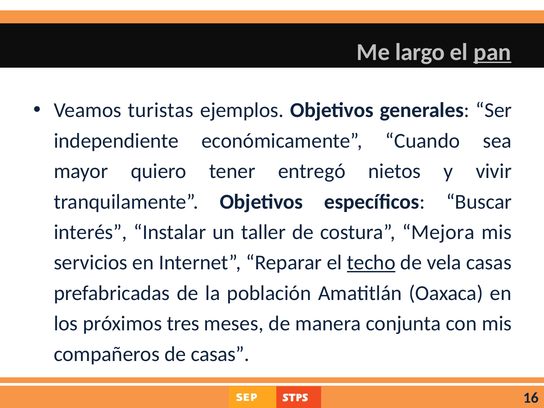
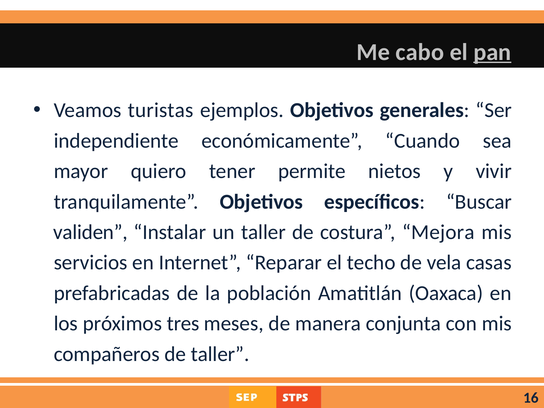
largo: largo -> cabo (420, 52)
entregó: entregó -> permite (312, 171)
interés: interés -> validen (91, 232)
techo underline: present -> none (371, 263)
de casas: casas -> taller (220, 354)
